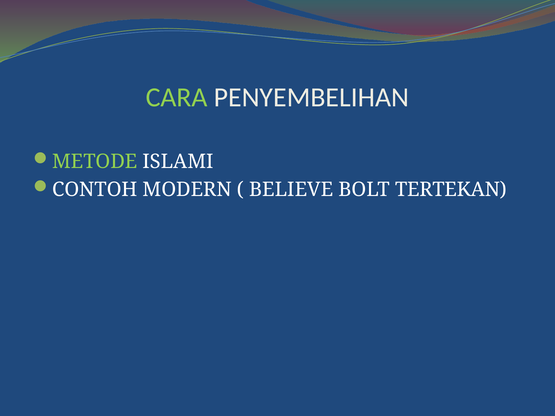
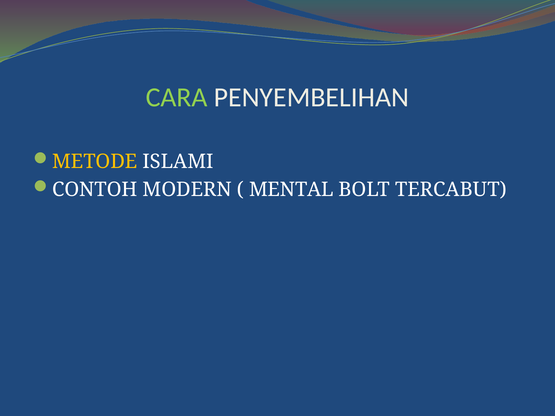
METODE colour: light green -> yellow (95, 162)
BELIEVE: BELIEVE -> MENTAL (291, 190)
TERTEKAN: TERTEKAN -> TERCABUT (451, 190)
